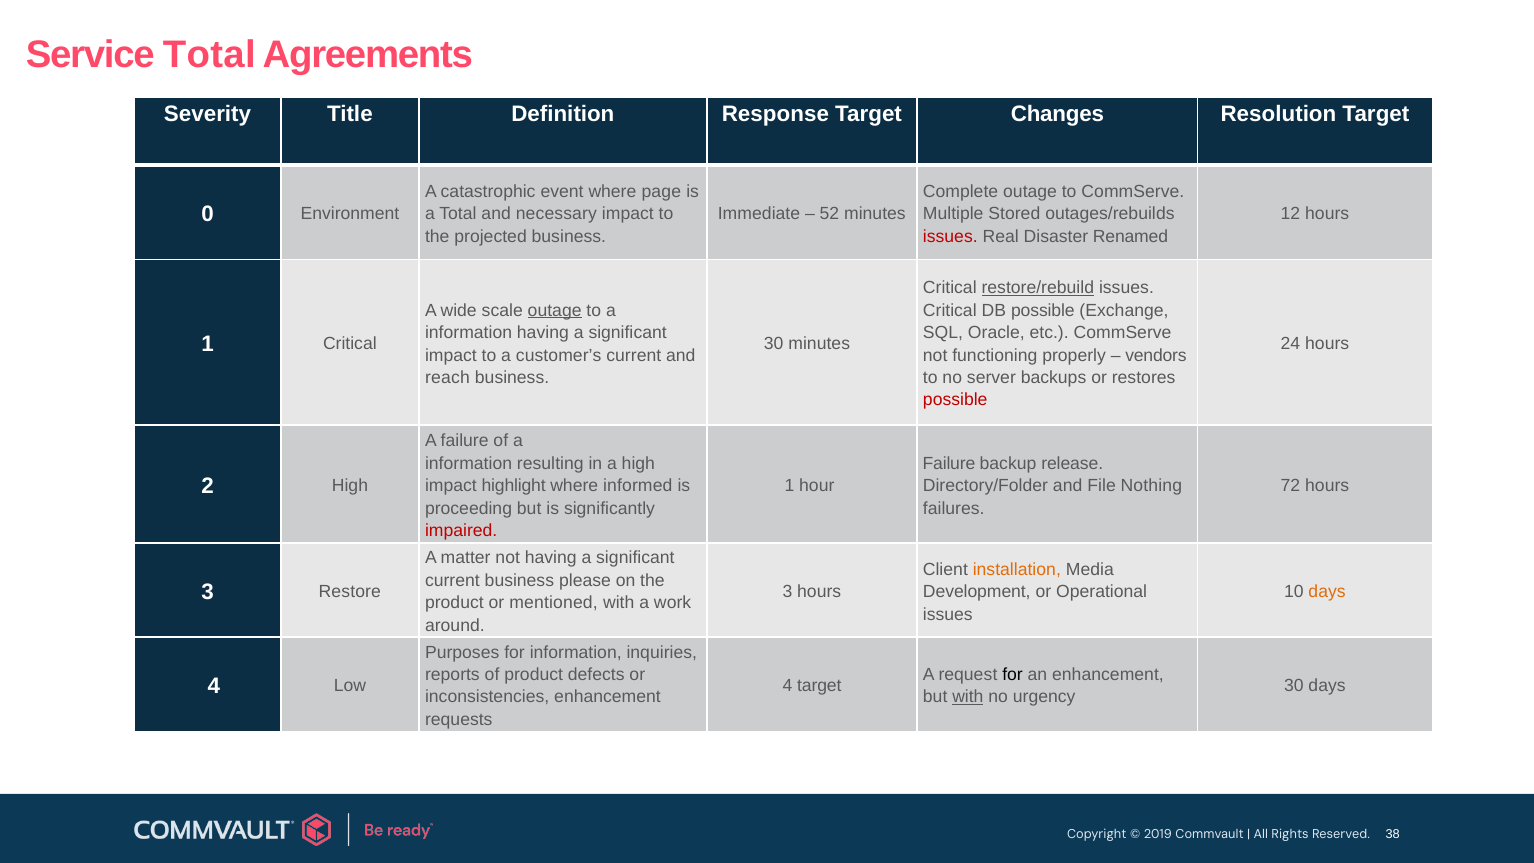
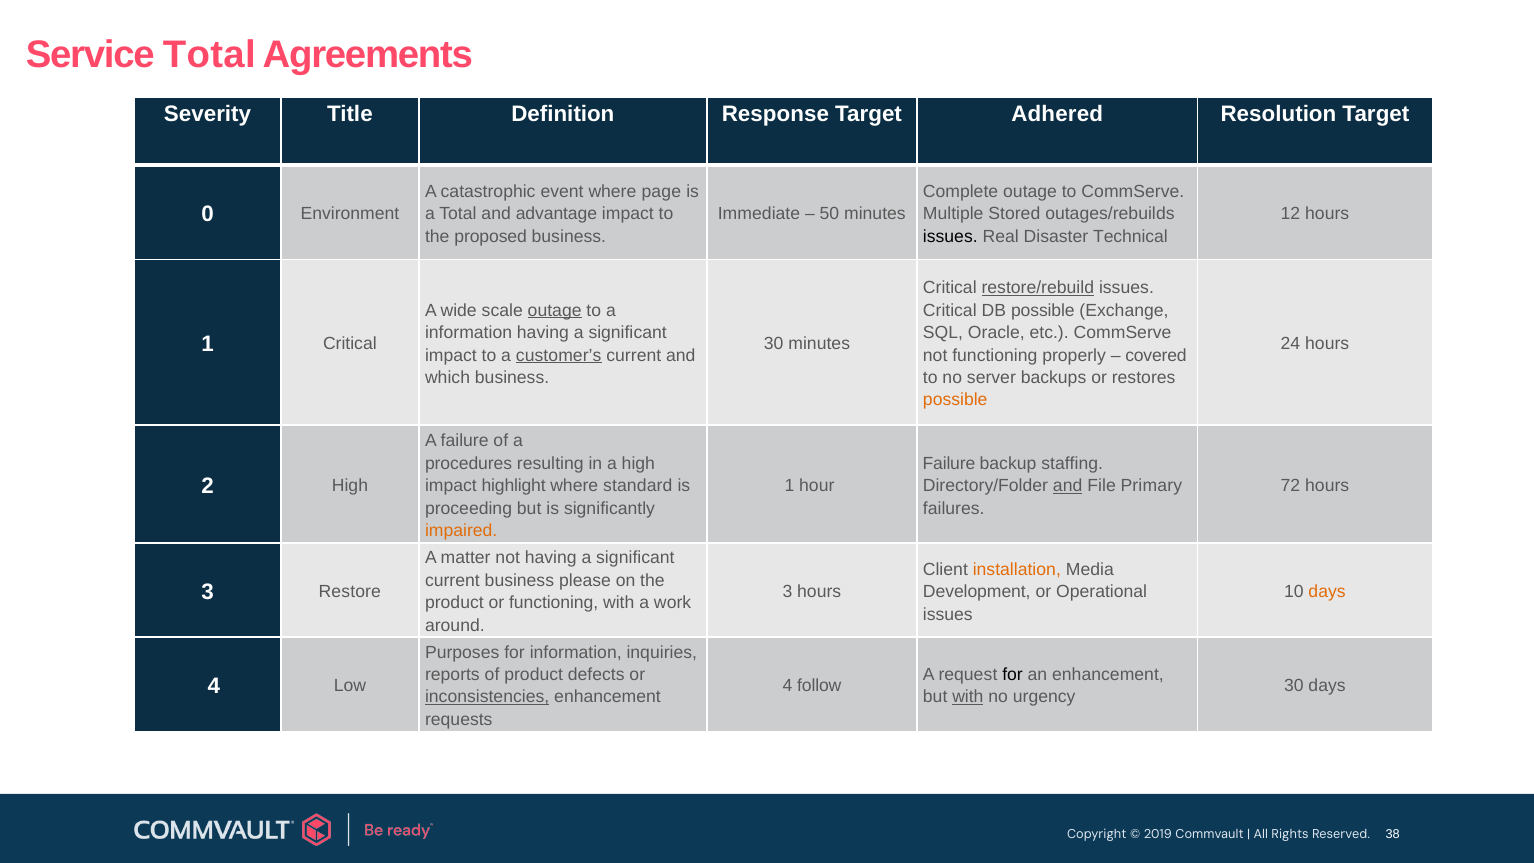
Changes: Changes -> Adhered (1057, 114)
necessary: necessary -> advantage (556, 214)
52: 52 -> 50 (829, 214)
projected: projected -> proposed (491, 237)
issues colour: red -> black (950, 237)
Renamed: Renamed -> Technical (1130, 237)
customer’s underline: none -> present (559, 355)
vendors: vendors -> covered (1156, 355)
reach: reach -> which (448, 378)
possible colour: red -> orange (955, 400)
information: information -> procedures (469, 463)
release: release -> staffing (1072, 463)
informed: informed -> standard (638, 486)
and underline: none -> present (1068, 486)
Nothing: Nothing -> Primary (1151, 486)
impaired colour: red -> orange (461, 531)
or mentioned: mentioned -> functioning (554, 603)
4 target: target -> follow (819, 686)
inconsistencies underline: none -> present (487, 697)
